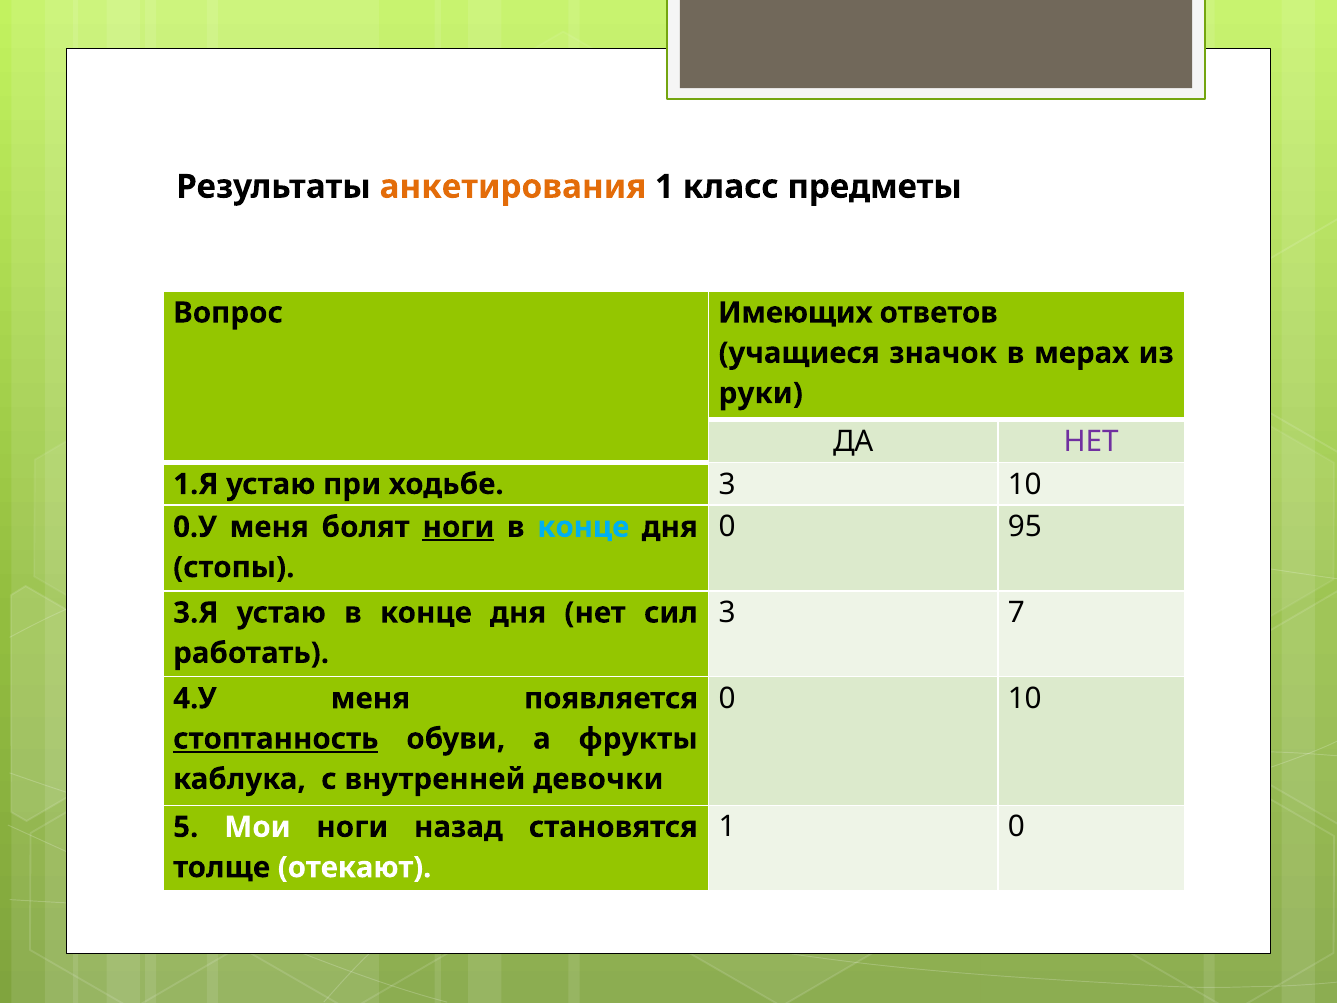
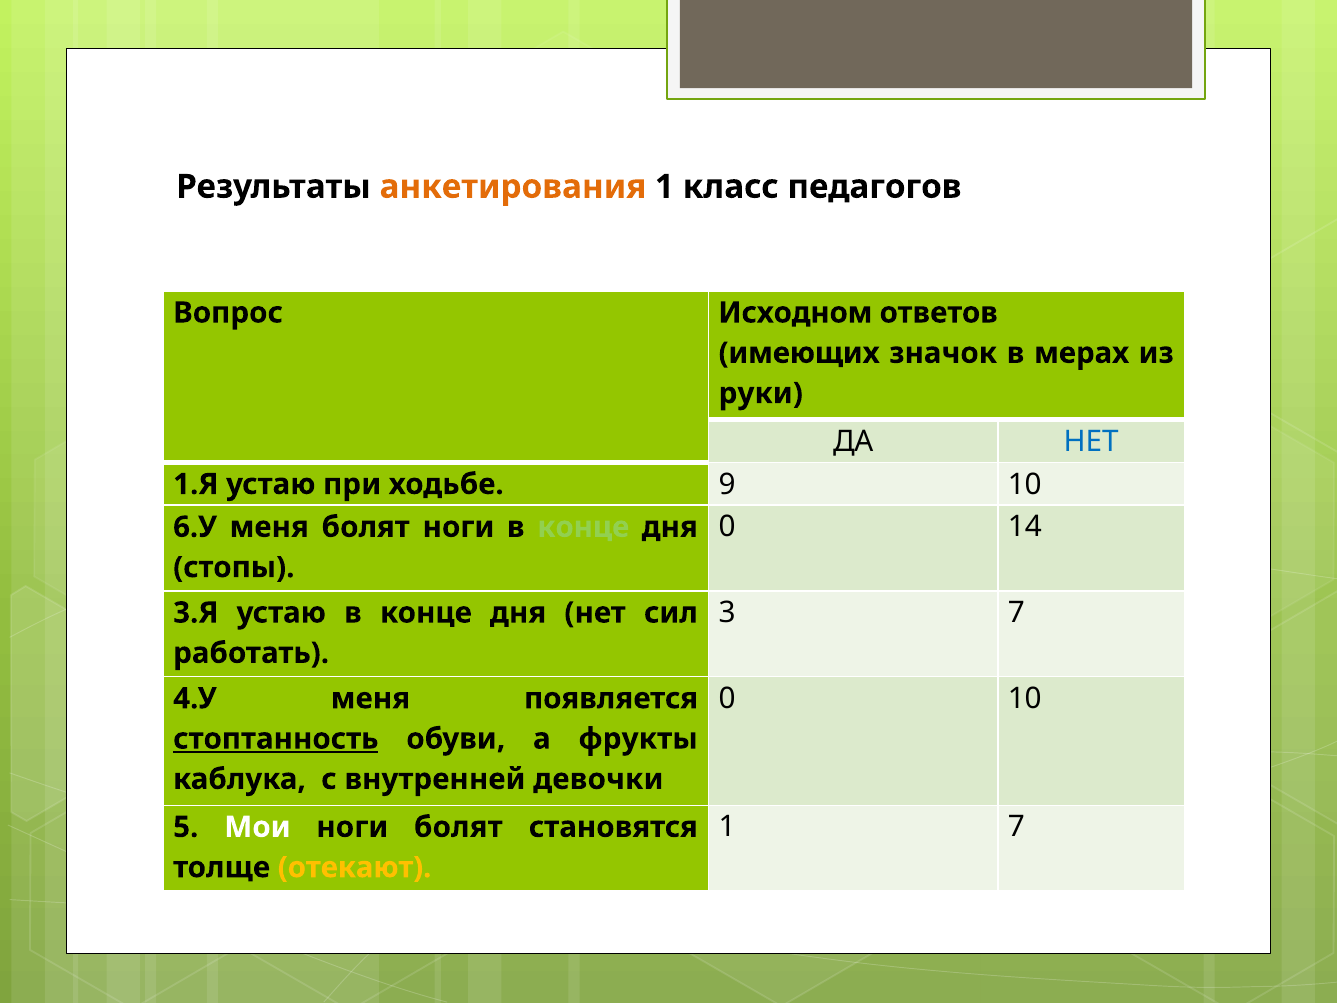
предметы: предметы -> педагогов (875, 187)
Имеющих: Имеющих -> Исходном (795, 313)
учащиеся: учащиеся -> имеющих (799, 353)
НЕТ colour: purple -> blue (1091, 441)
3: 3 -> 9 (727, 484)
95: 95 -> 14 (1025, 527)
0.У: 0.У -> 6.У (195, 527)
ноги underline: present -> none (458, 527)
конце colour: light blue -> light green (583, 527)
1 0: 0 -> 7 (1016, 827)
ноги назад: назад -> болят (458, 827)
отекают colour: white -> yellow (355, 867)
